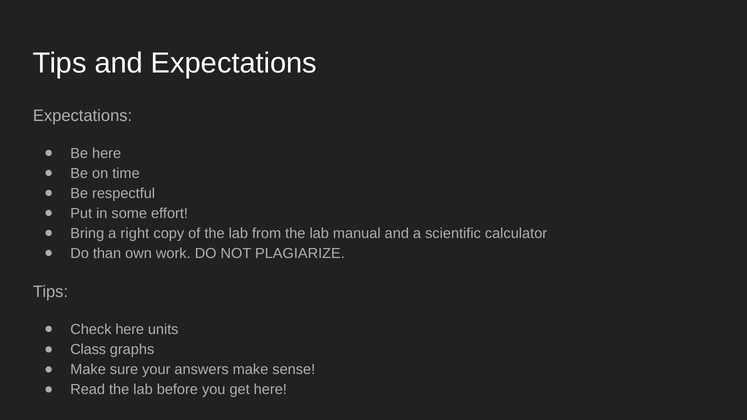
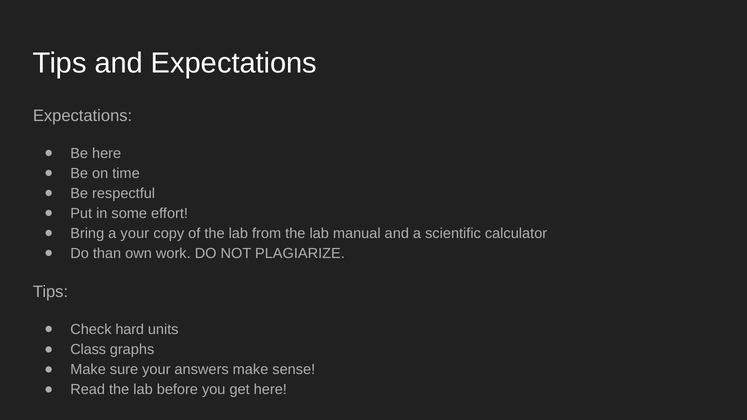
a right: right -> your (135, 234)
Check here: here -> hard (130, 330)
